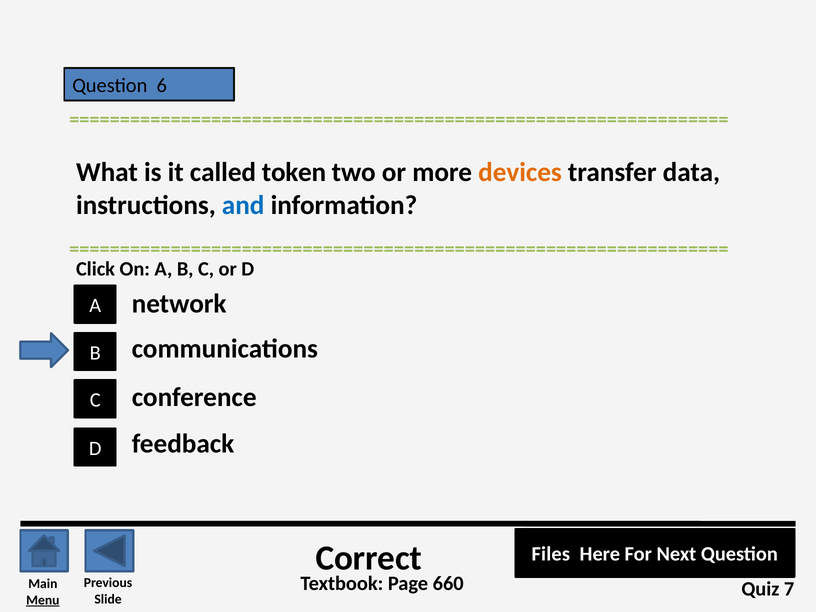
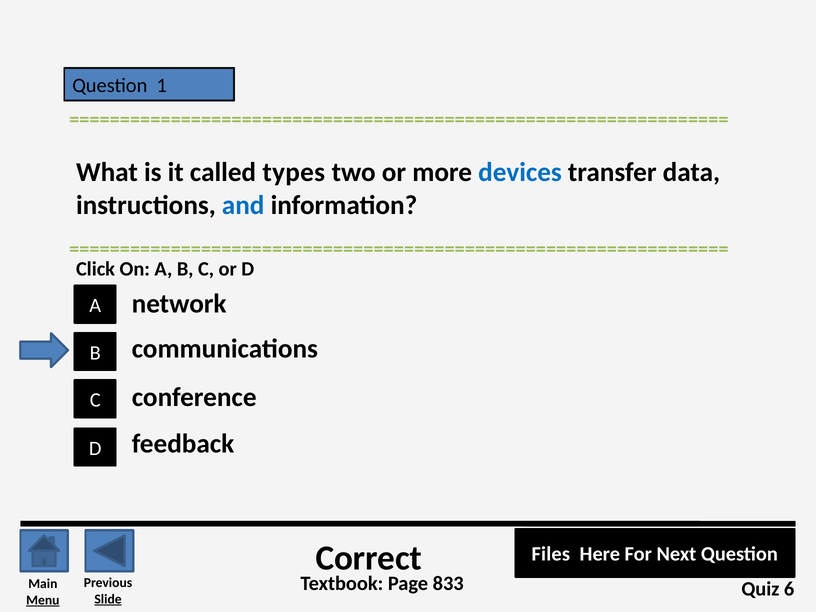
6: 6 -> 1 (162, 86)
token: token -> types (294, 172)
devices colour: orange -> blue (520, 172)
660: 660 -> 833 (448, 583)
7: 7 -> 6 (789, 589)
Slide underline: none -> present (108, 599)
